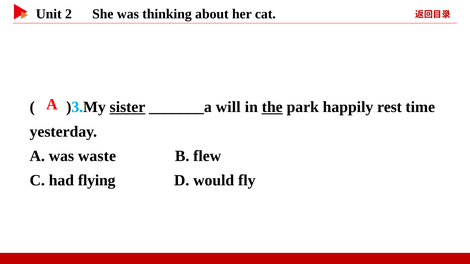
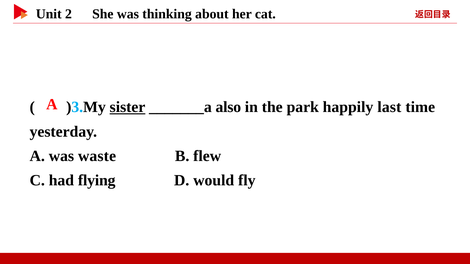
will: will -> also (228, 107)
the underline: present -> none (272, 107)
rest: rest -> last (389, 107)
